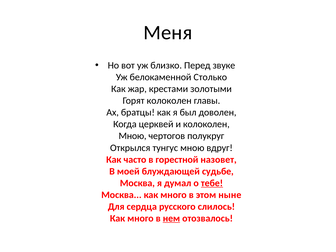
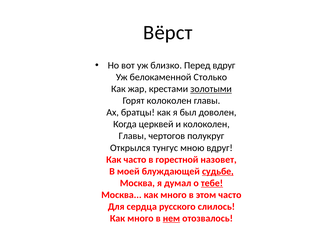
Меня: Меня -> Вёрст (168, 33)
Перед звуке: звуке -> вдруг (224, 65)
золотыми underline: none -> present (211, 89)
Мною: Мною -> Главы (132, 136)
судьбе underline: none -> present (218, 171)
этом ныне: ныне -> часто (230, 195)
